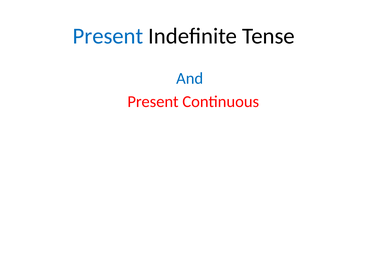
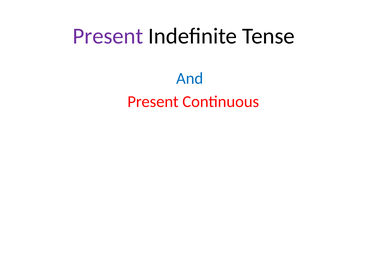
Present colour: blue -> purple (108, 36)
